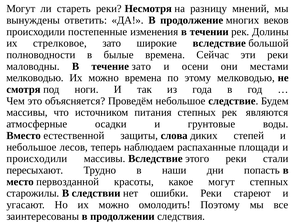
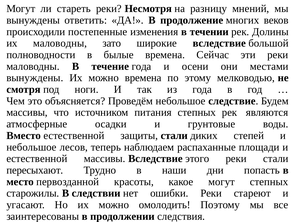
их стрелковое: стрелковое -> маловодны (60, 43)
течение зато: зато -> года (141, 66)
мелководью: мелководью -> вынуждены (35, 78)
защиты слова: слова -> стали (174, 135)
происходили: происходили -> естественной (37, 158)
